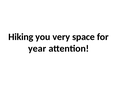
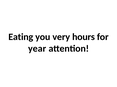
Hiking: Hiking -> Eating (21, 37)
space: space -> hours (84, 37)
